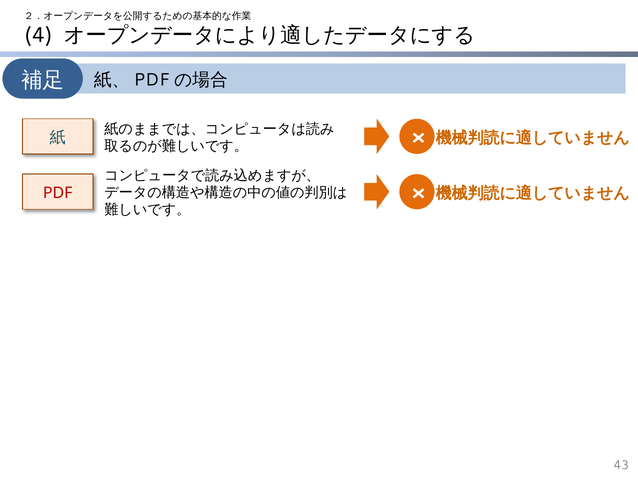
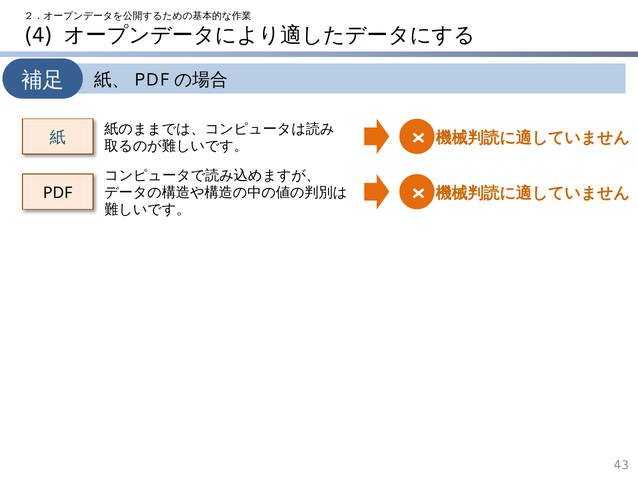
PDF colour: red -> black (58, 193)
